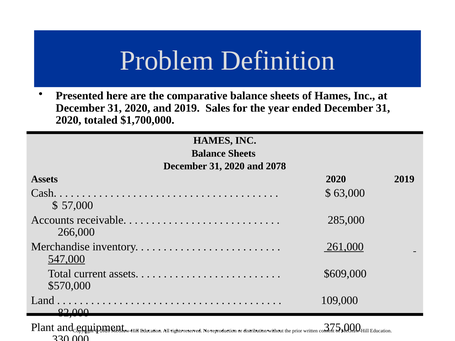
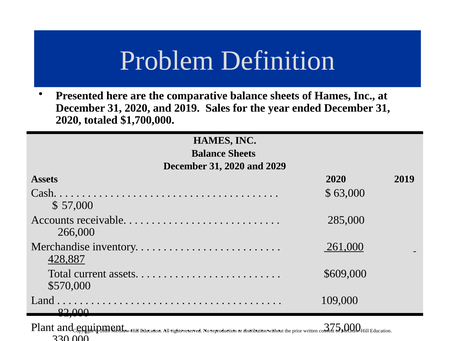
2078: 2078 -> 2029 (276, 166)
547,000: 547,000 -> 428,887 (67, 259)
